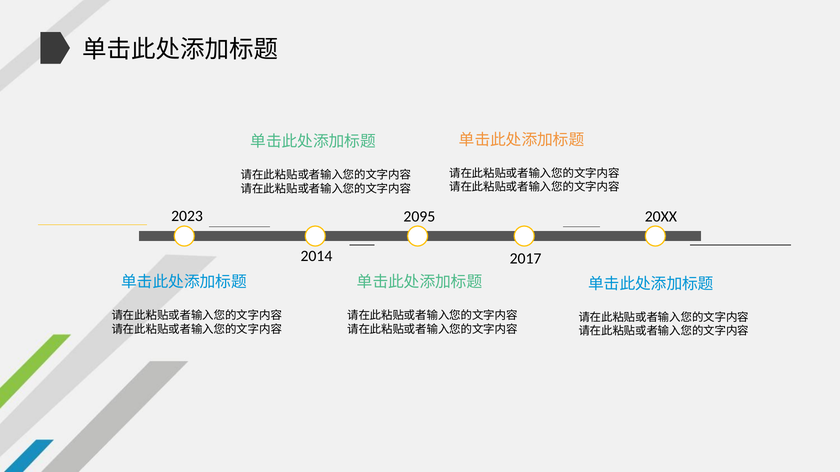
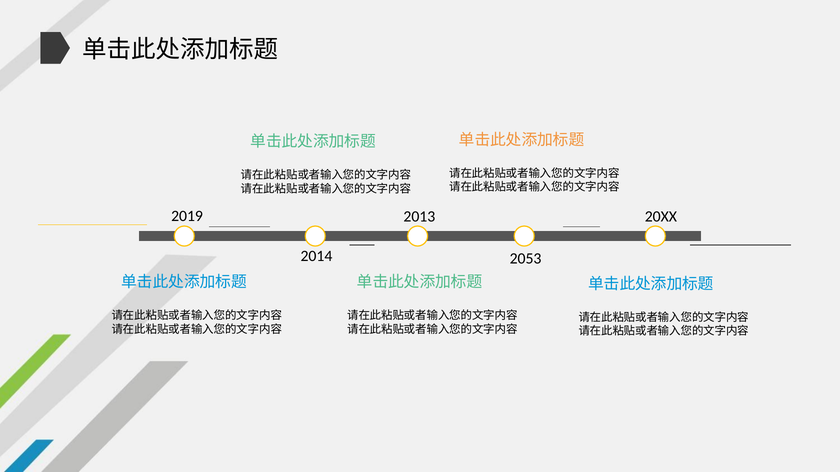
2023: 2023 -> 2019 (187, 216)
2095: 2095 -> 2013 (419, 217)
2017: 2017 -> 2053 (526, 259)
